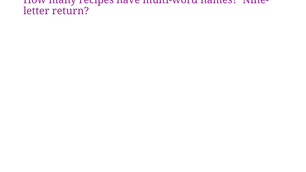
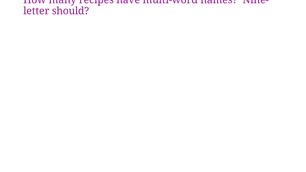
return: return -> should (71, 11)
